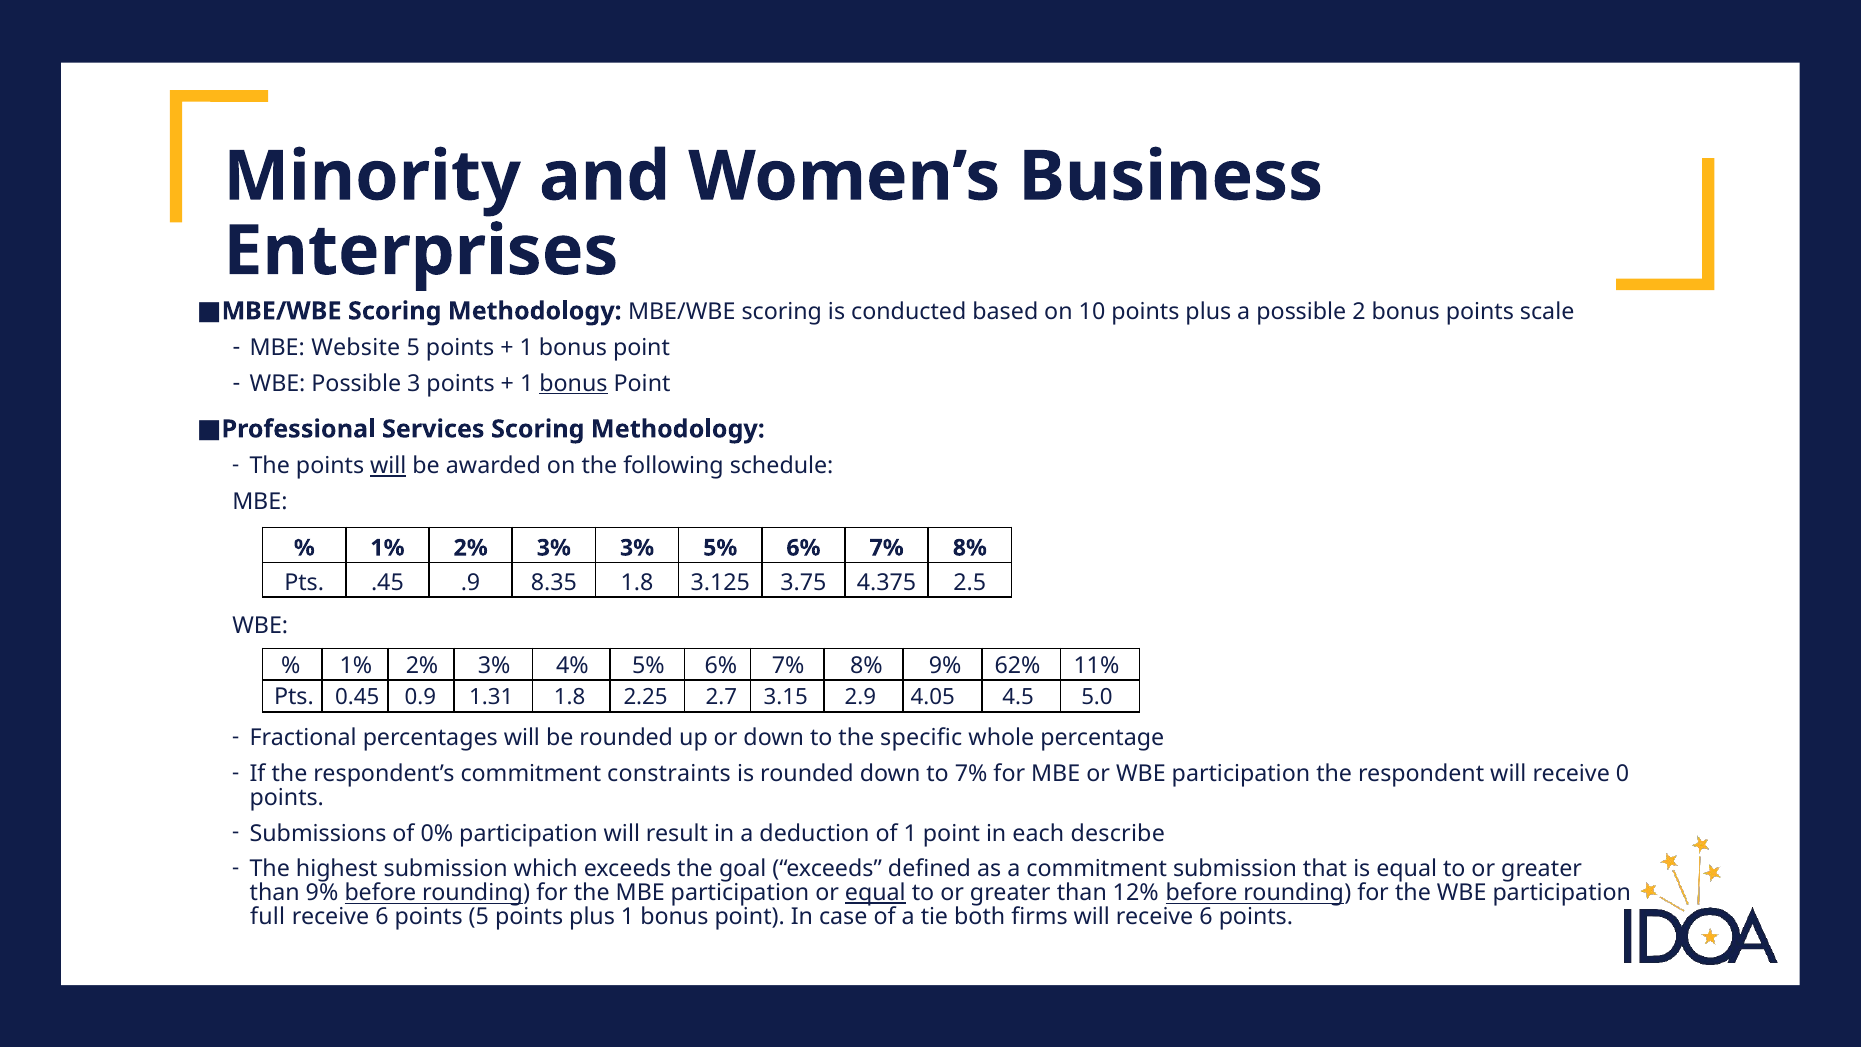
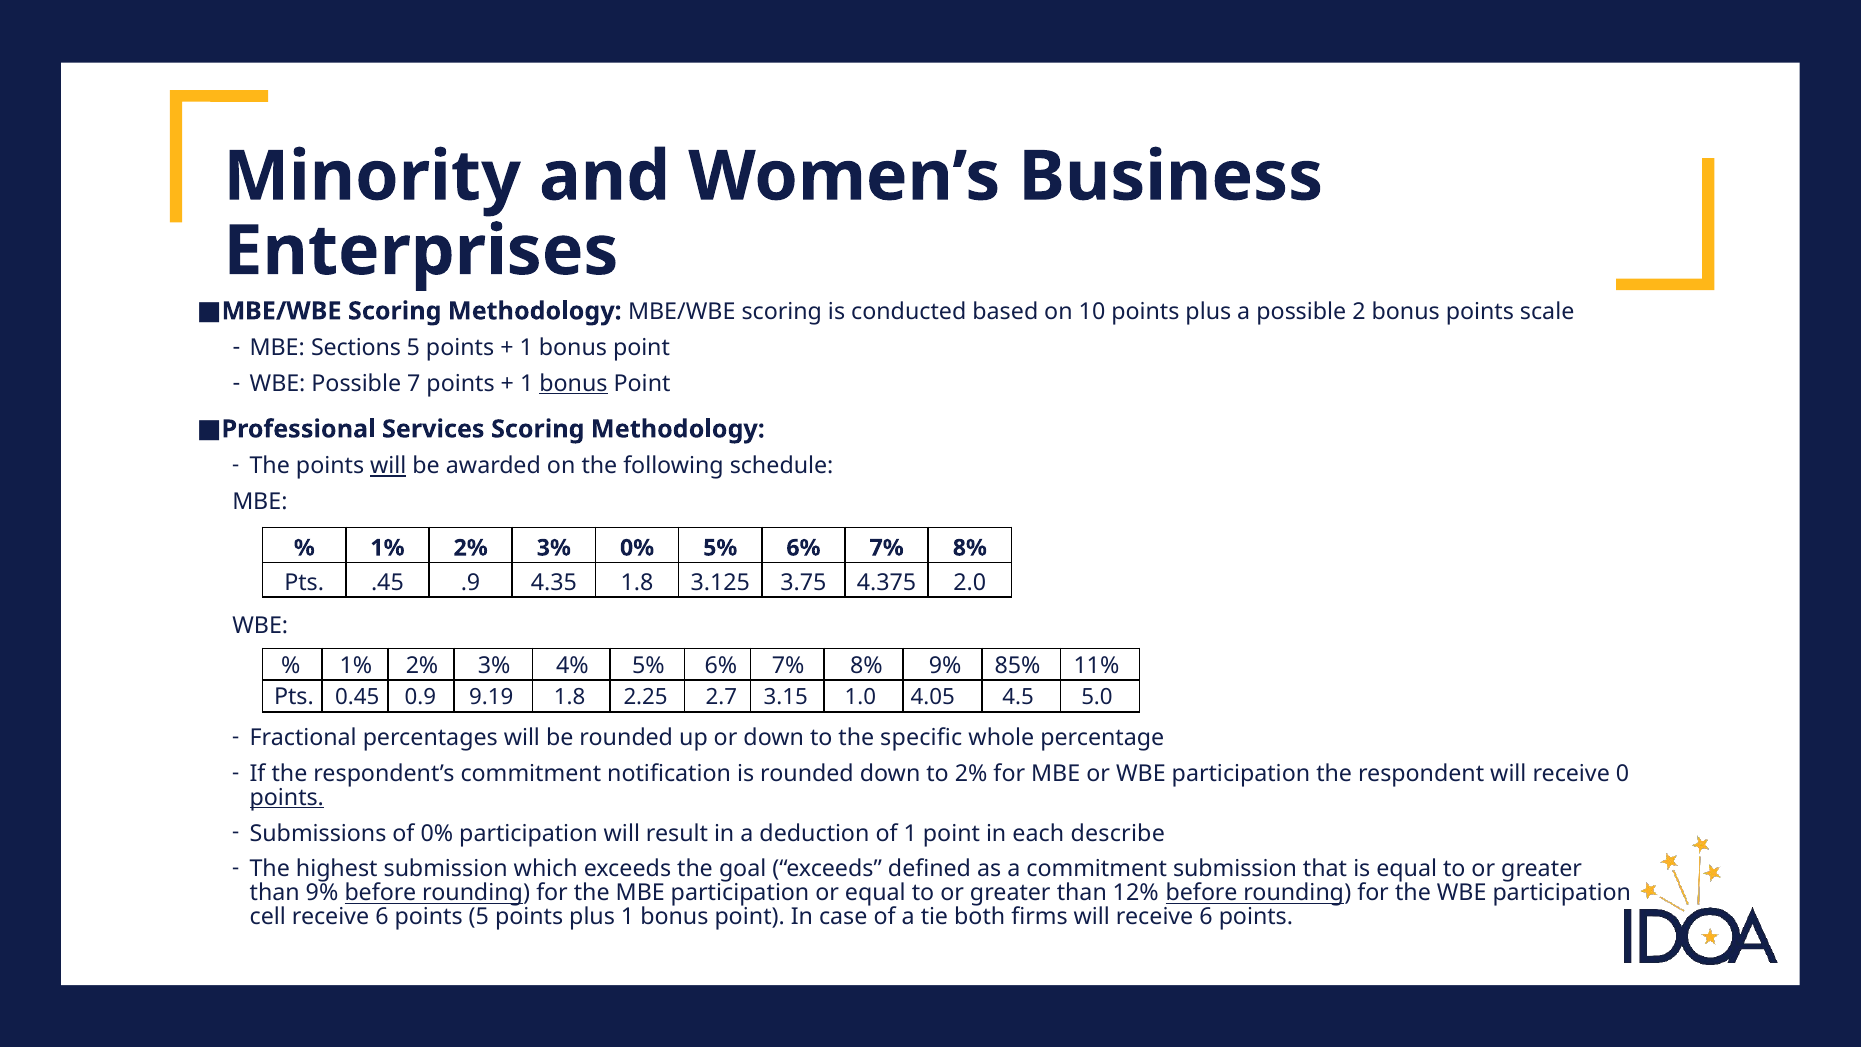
Website: Website -> Sections (356, 348)
3: 3 -> 7 (414, 384)
3% 3%: 3% -> 0% (637, 548)
8.35: 8.35 -> 4.35 (554, 583)
2.5: 2.5 -> 2.0 (970, 583)
62%: 62% -> 85% (1018, 665)
1.31: 1.31 -> 9.19 (491, 697)
2.9: 2.9 -> 1.0 (860, 697)
constraints: constraints -> notification (669, 774)
to 7%: 7% -> 2% (971, 774)
points underline: none -> present (287, 798)
equal underline: present -> none (875, 893)
full: full -> cell (268, 916)
